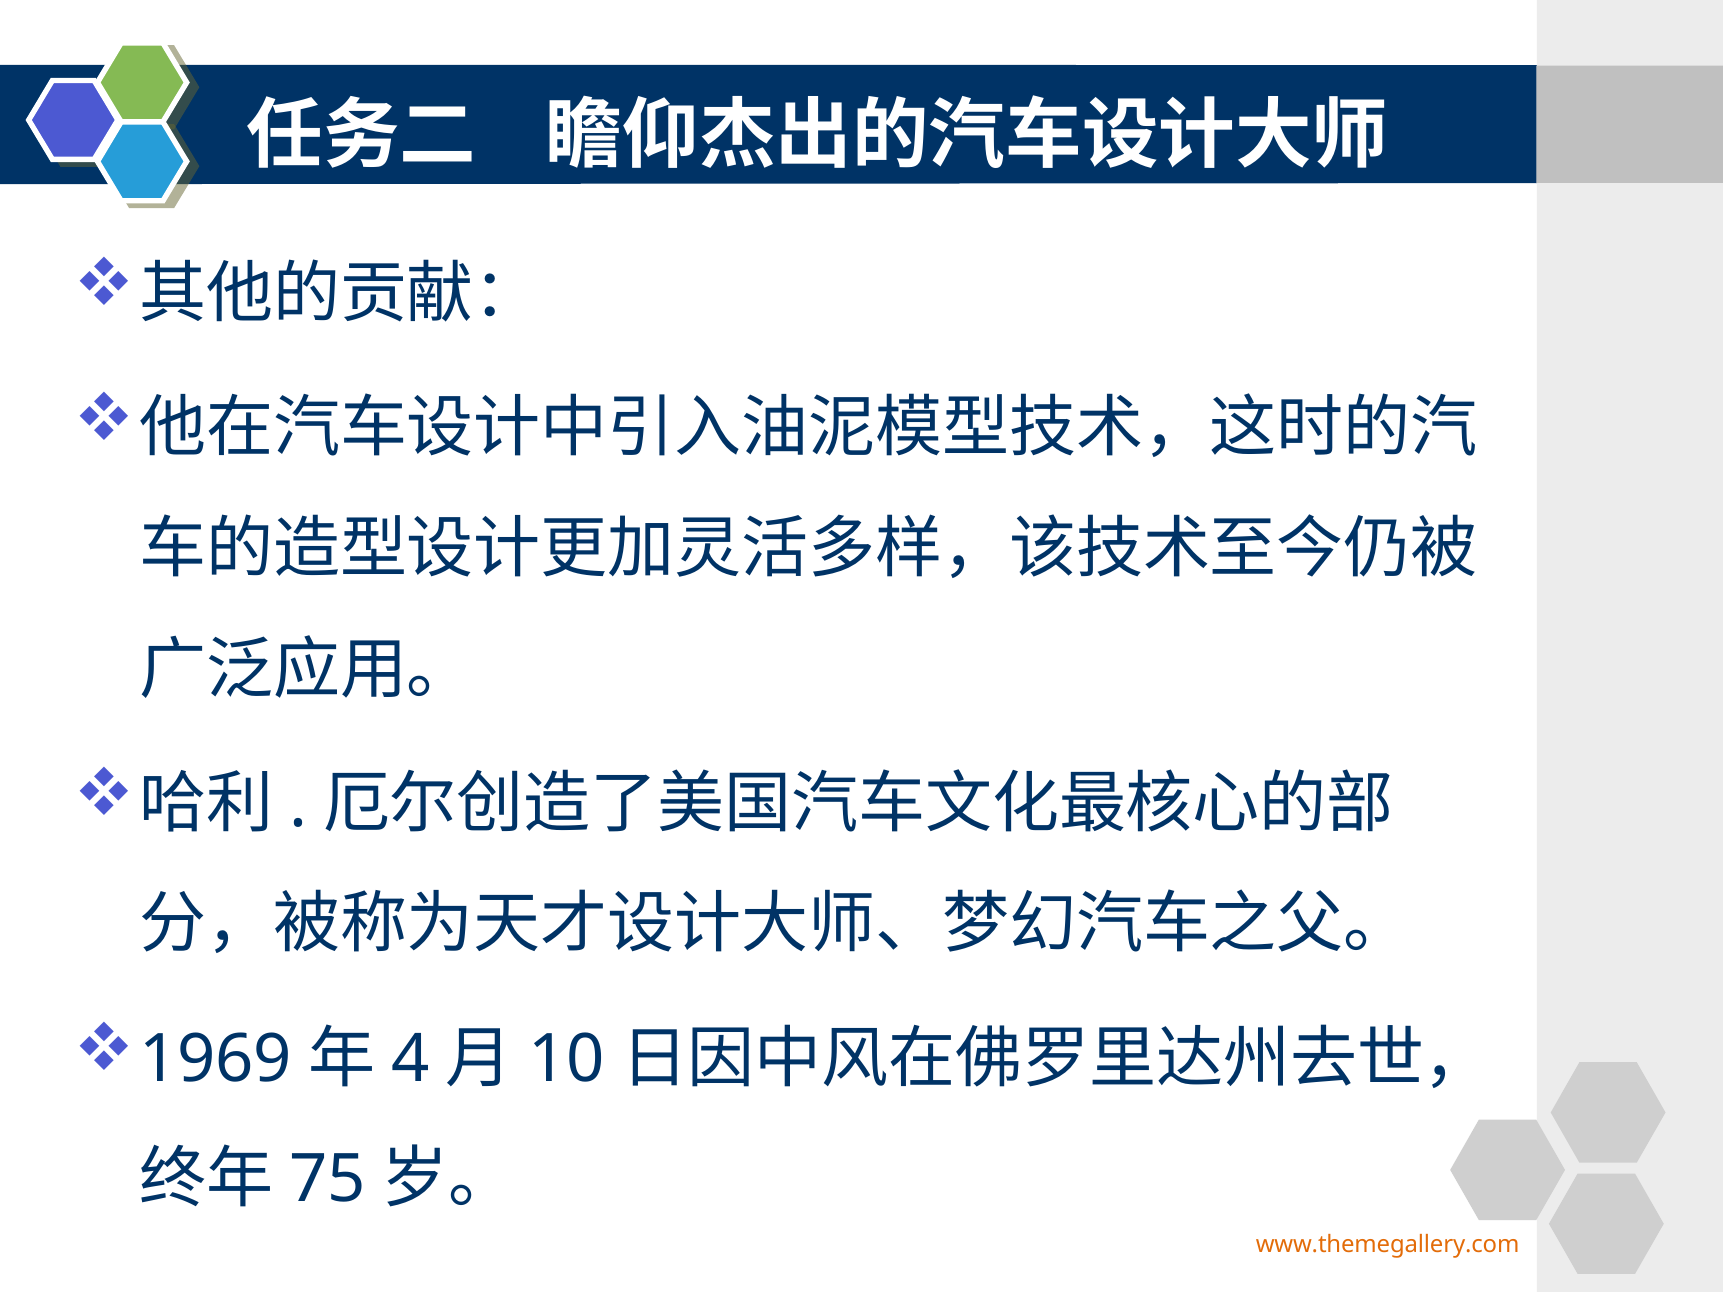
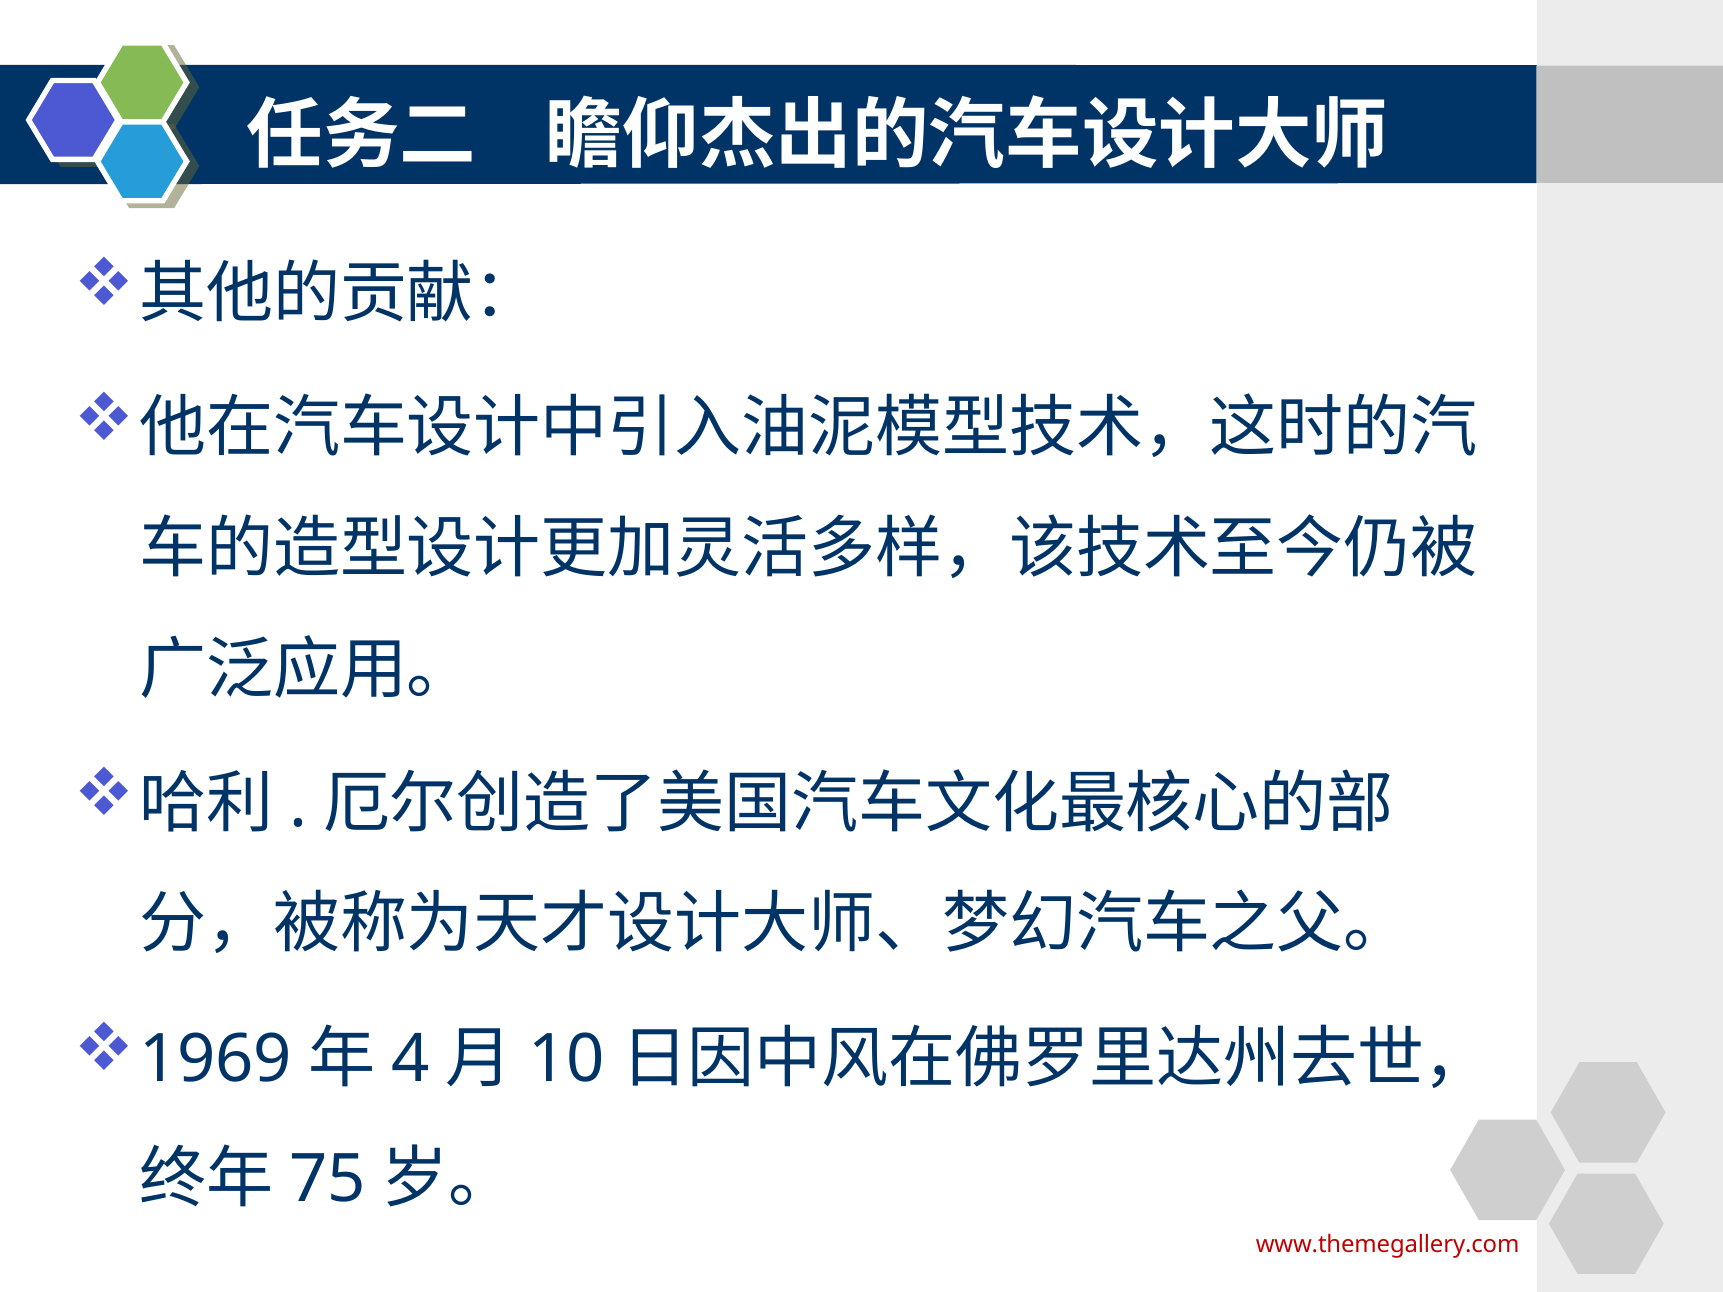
www.themegallery.com colour: orange -> red (1388, 1245)
